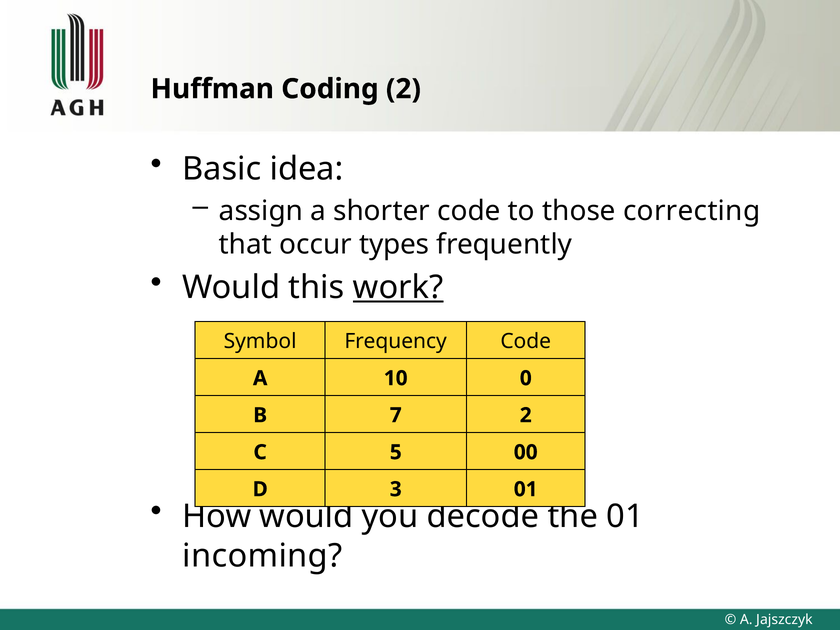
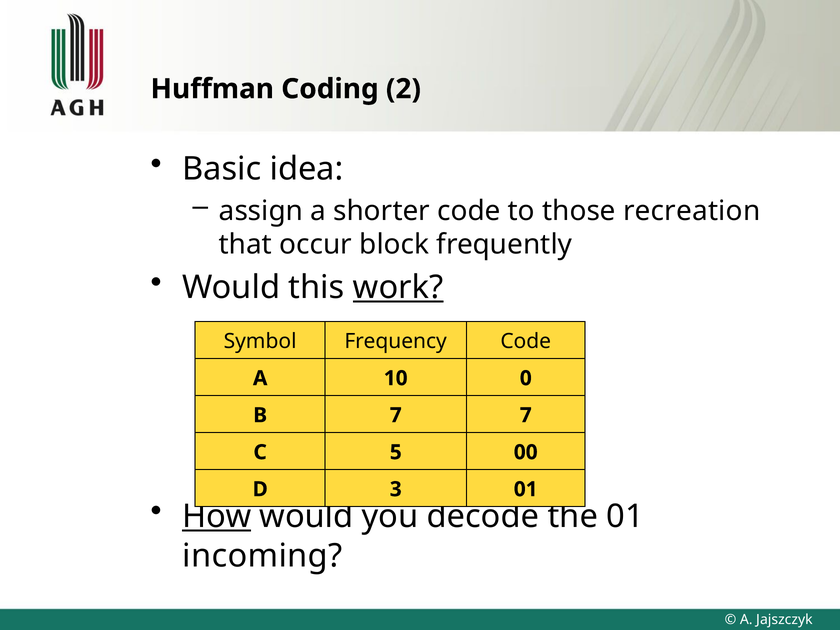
correcting: correcting -> recreation (692, 211)
types: types -> block (394, 244)
7 2: 2 -> 7 (526, 415)
How underline: none -> present (217, 516)
